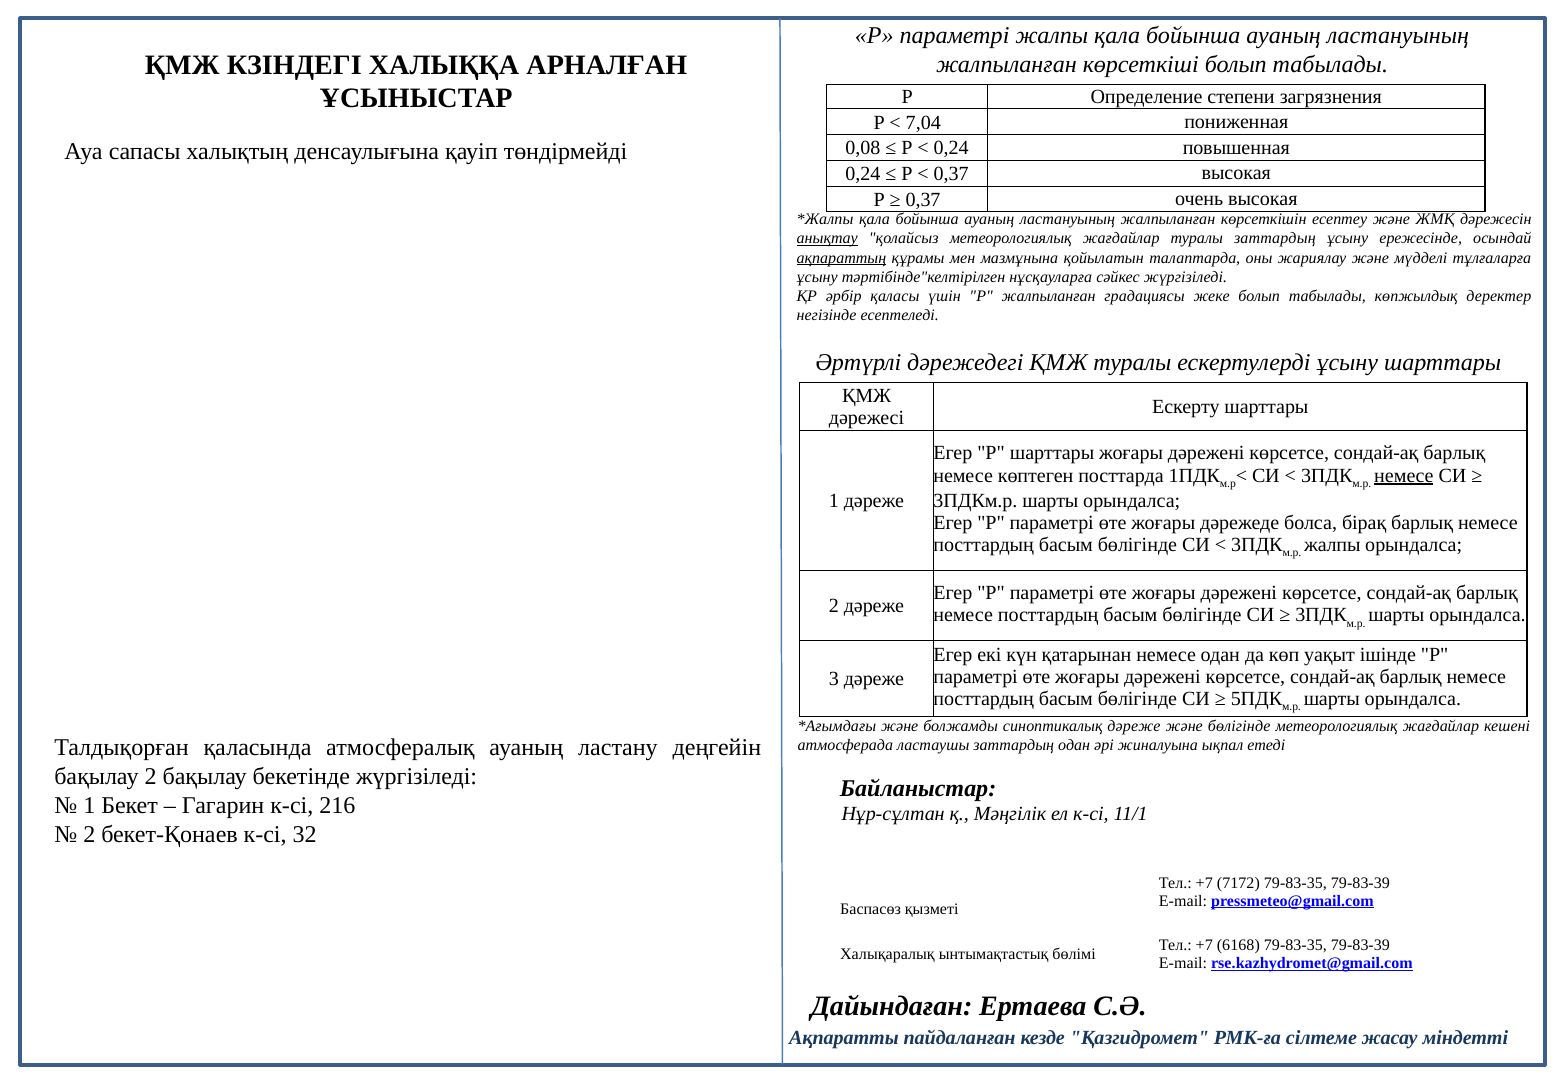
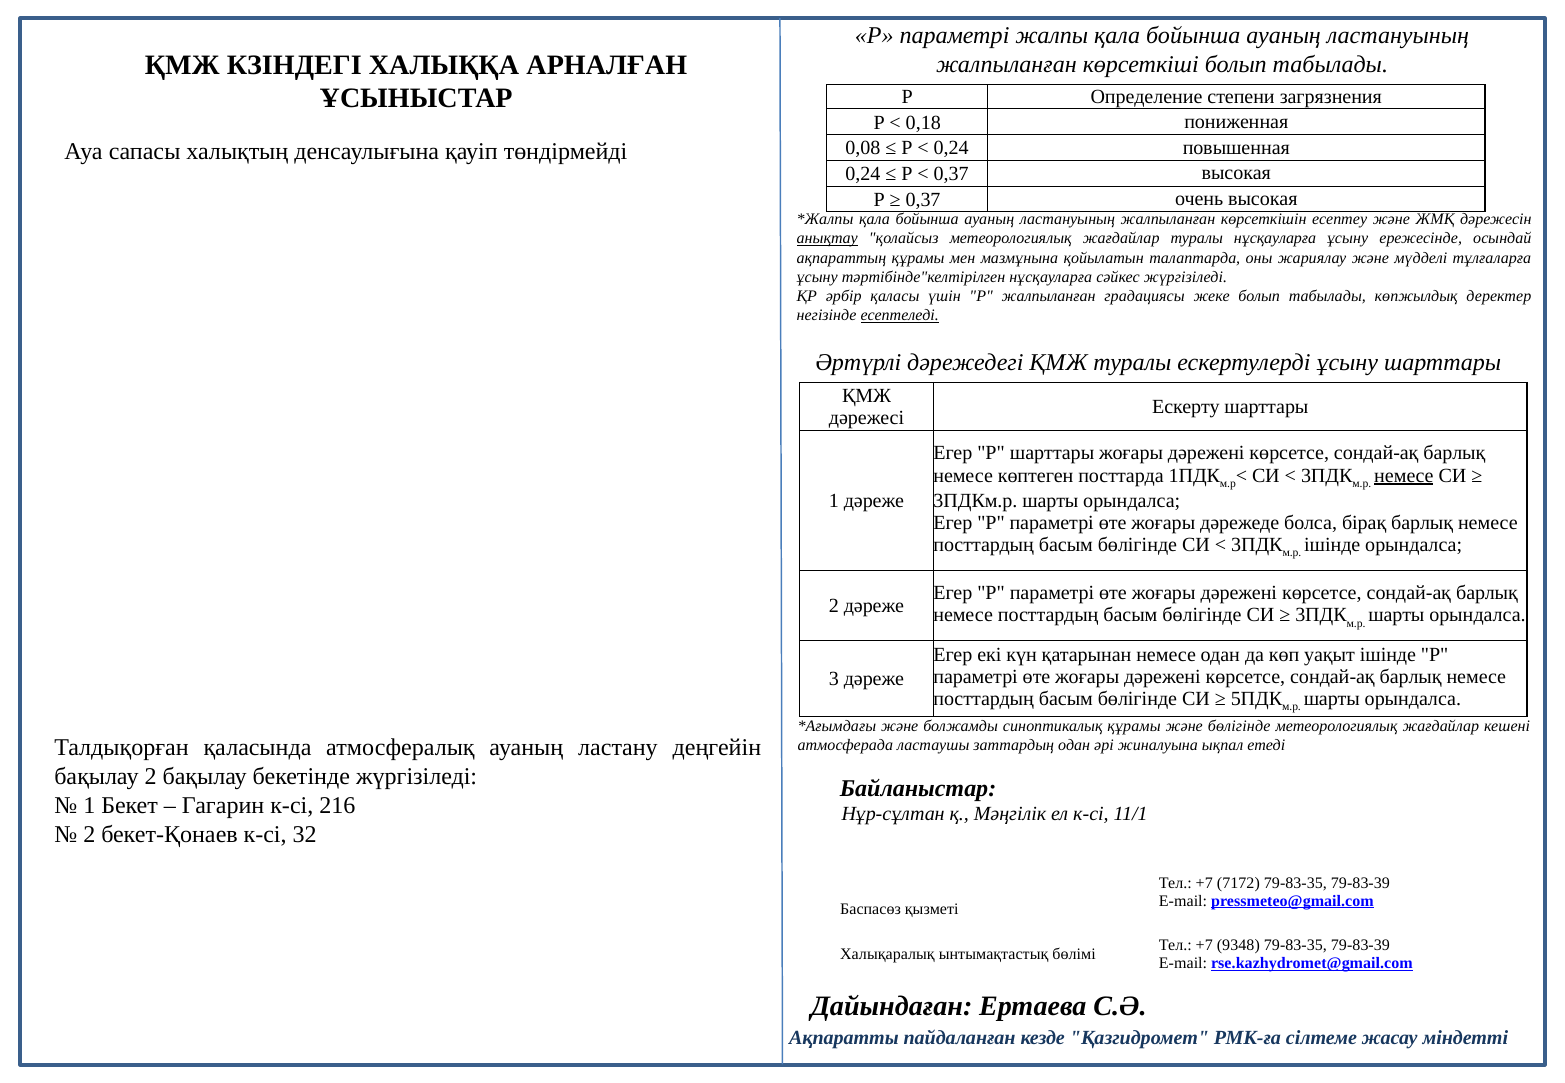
7,04: 7,04 -> 0,18 (923, 122)
туралы заттардың: заттардың -> нұсқауларға (1275, 239)
ақпараттың underline: present -> none (841, 258)
есептеледі underline: none -> present (900, 316)
жалпы: жалпы -> ішінде (1332, 545)
синоптикалық дәреже: дәреже -> құрамы (1134, 726)
6168: 6168 -> 9348 (1238, 946)
